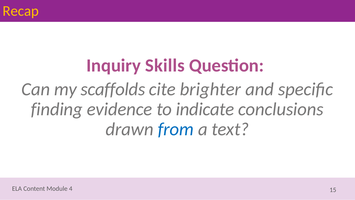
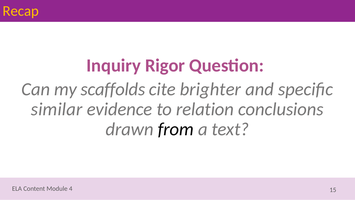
Skills: Skills -> Rigor (165, 65)
finding: finding -> similar (57, 109)
indicate: indicate -> relation (205, 109)
from colour: blue -> black (176, 129)
